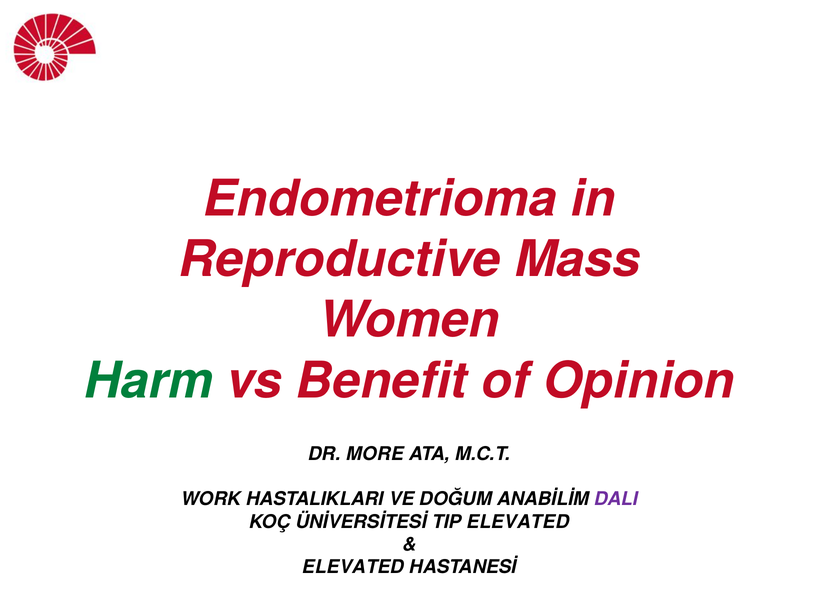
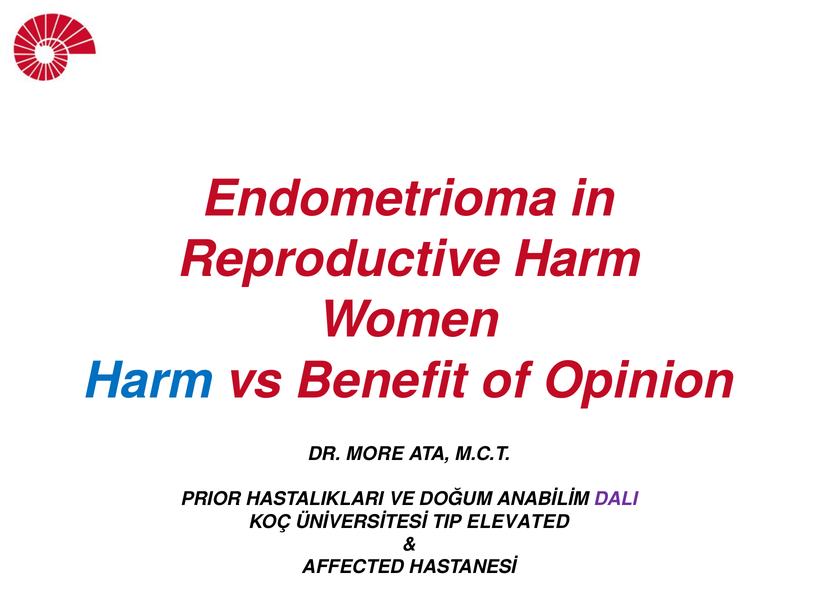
Reproductive Mass: Mass -> Harm (578, 260)
Harm colour: green -> blue (149, 381)
WORK: WORK -> PRIOR (211, 499)
ELEVATED: ELEVATED -> AFFECTED (353, 567)
